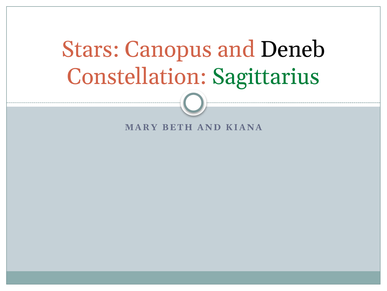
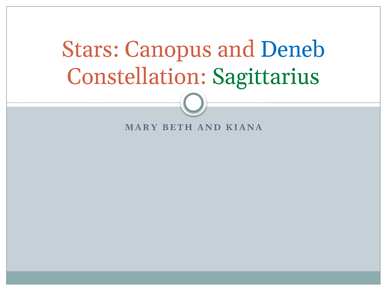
Deneb colour: black -> blue (293, 49)
